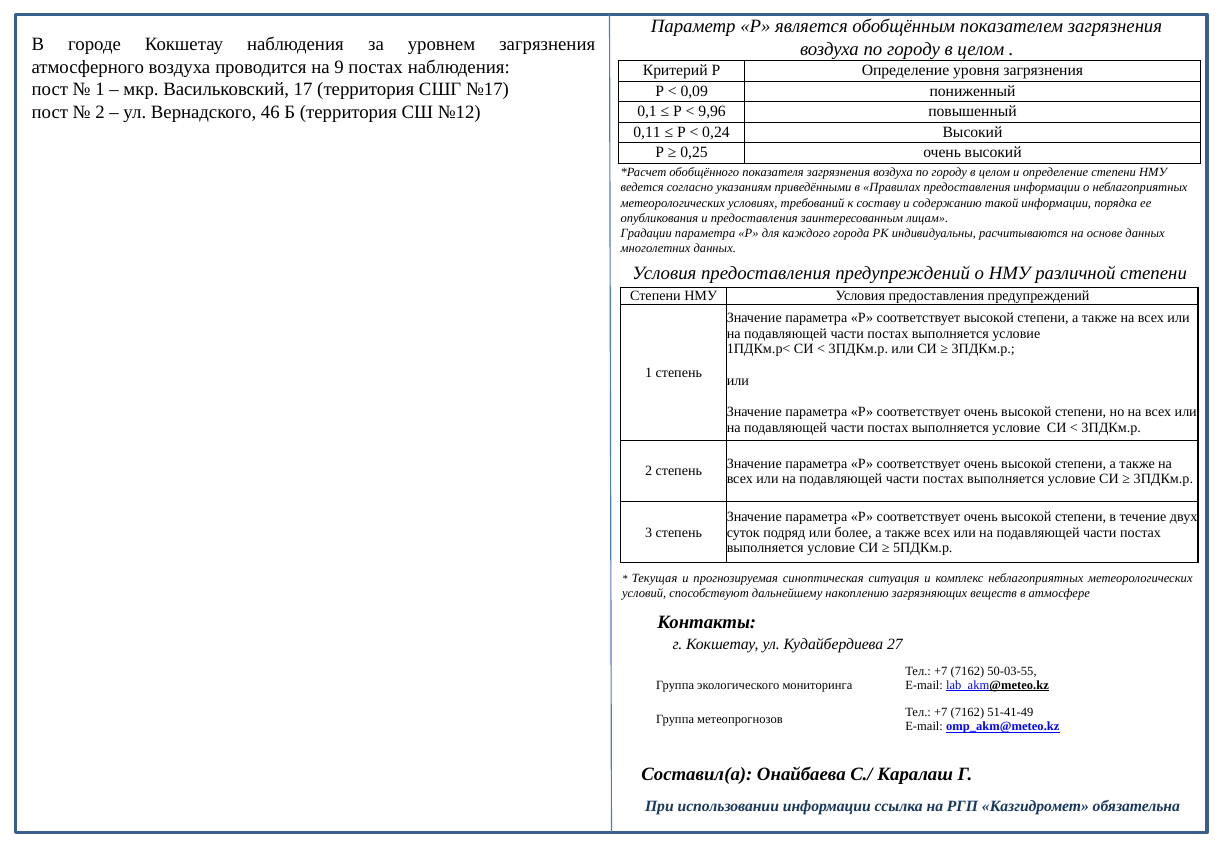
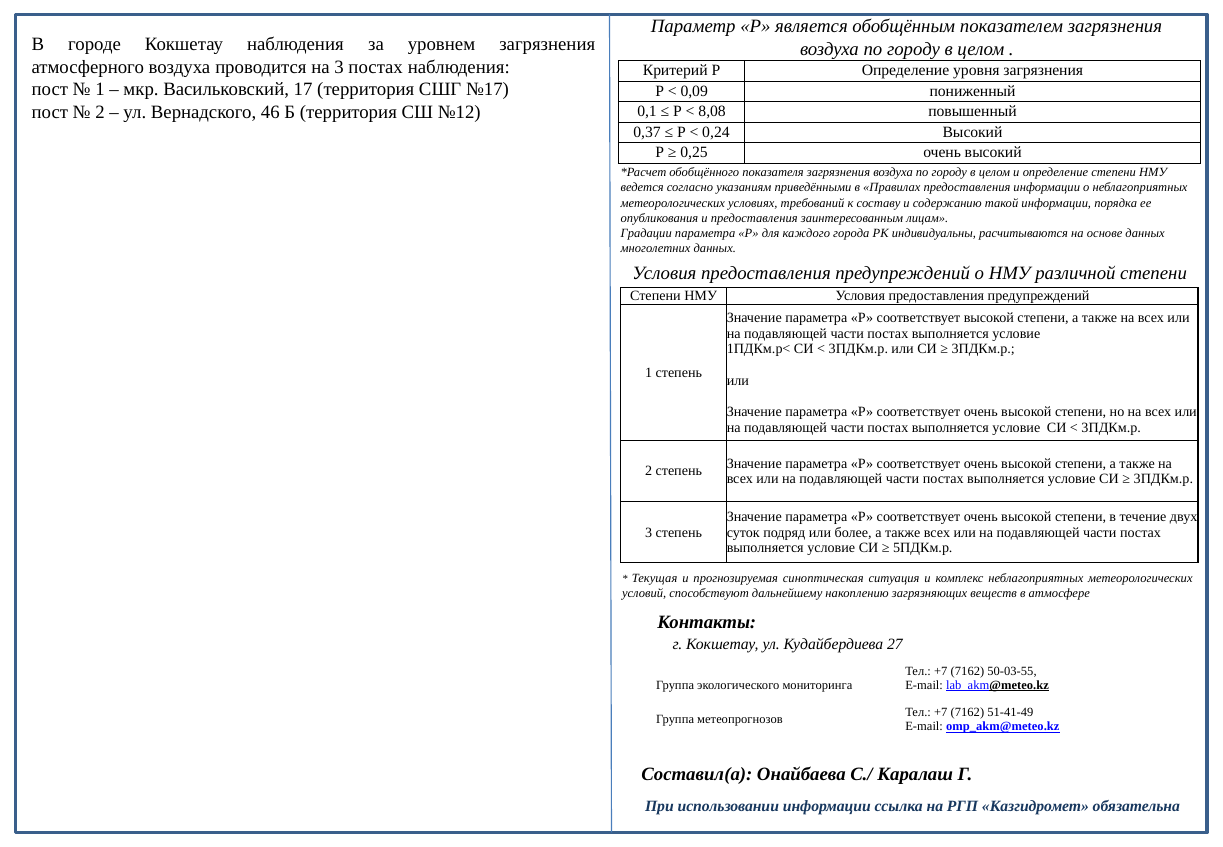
на 9: 9 -> 3 (339, 67)
9,96: 9,96 -> 8,08 (712, 111)
0,11: 0,11 -> 0,37 (647, 132)
